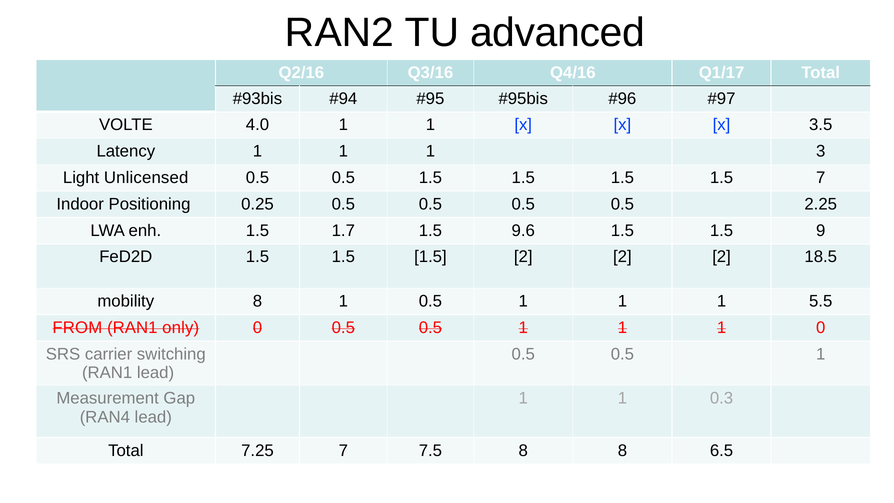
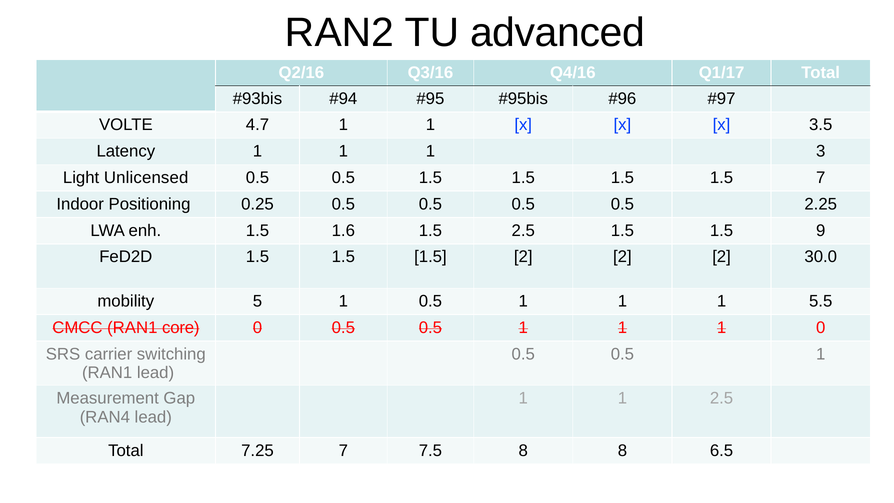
4.0: 4.0 -> 4.7 (257, 125)
1.7: 1.7 -> 1.6 (343, 230)
1.5 9.6: 9.6 -> 2.5 (523, 230)
18.5: 18.5 -> 30.0 (821, 257)
mobility 8: 8 -> 5 (258, 301)
FROM: FROM -> CMCC (77, 327)
only: only -> core (181, 327)
1 0.3: 0.3 -> 2.5 (722, 398)
